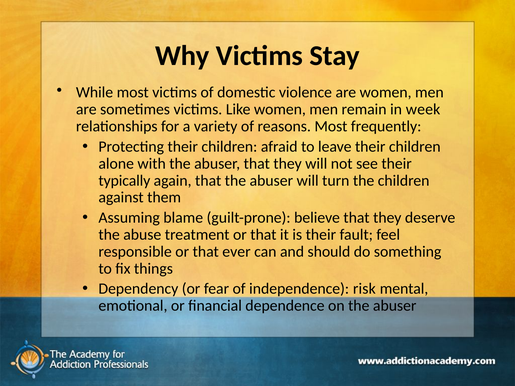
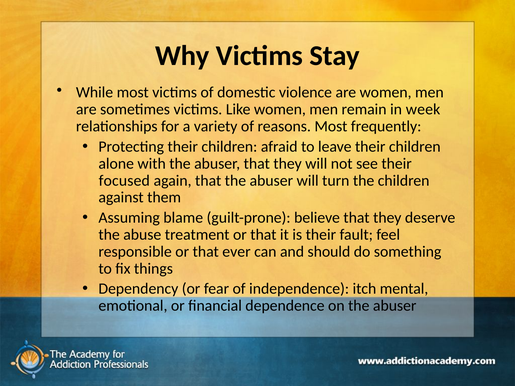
typically: typically -> focused (124, 181)
risk: risk -> itch (364, 289)
